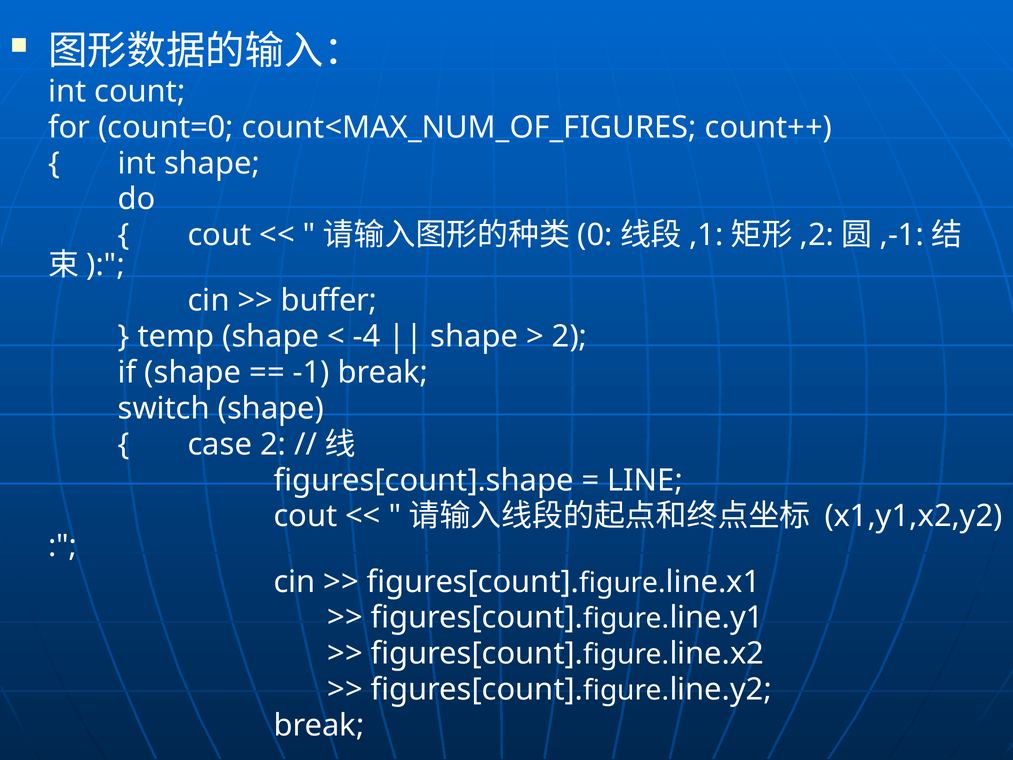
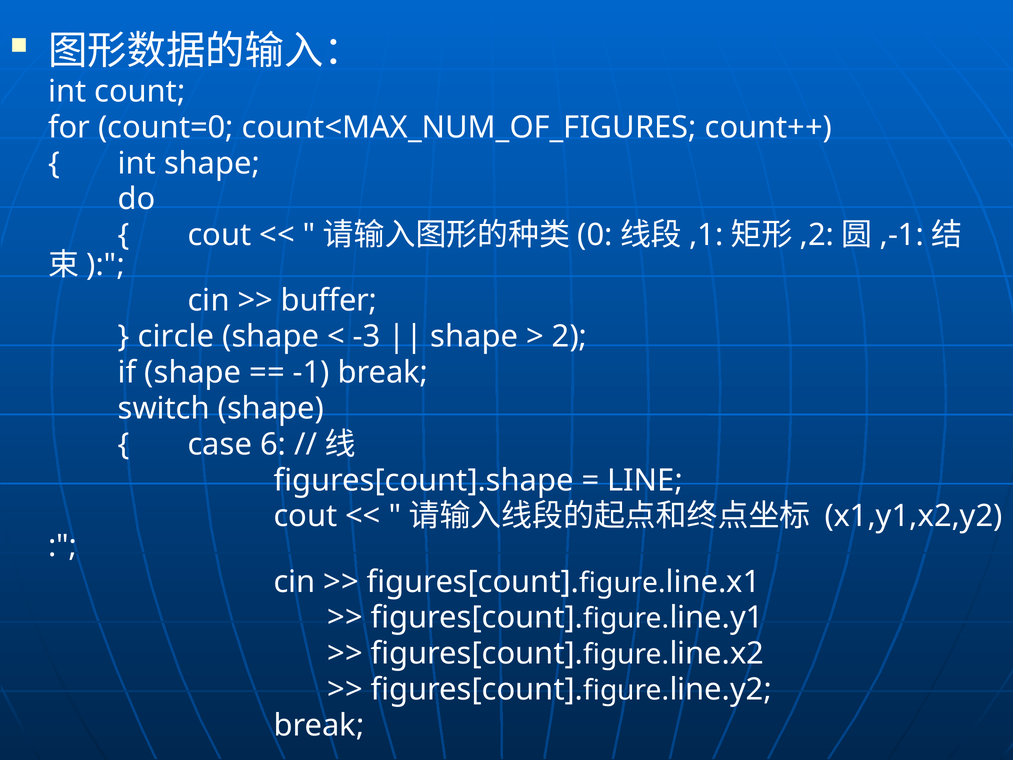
temp: temp -> circle (176, 337)
-4: -4 -> -3 (367, 337)
case 2: 2 -> 6 (273, 444)
